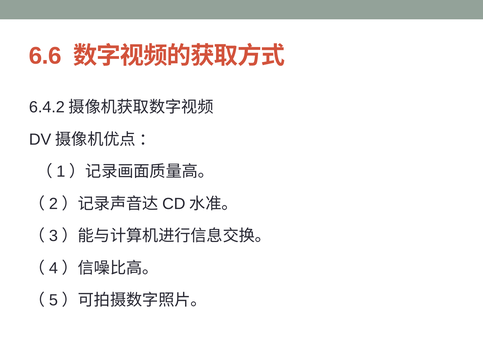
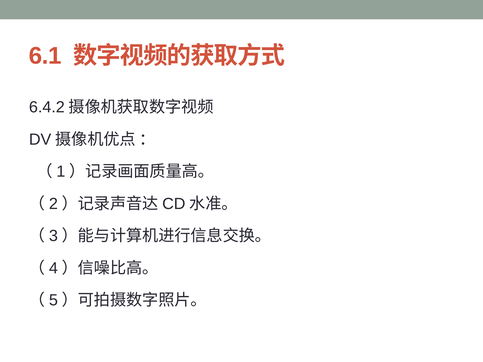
6.6: 6.6 -> 6.1 (45, 56)
